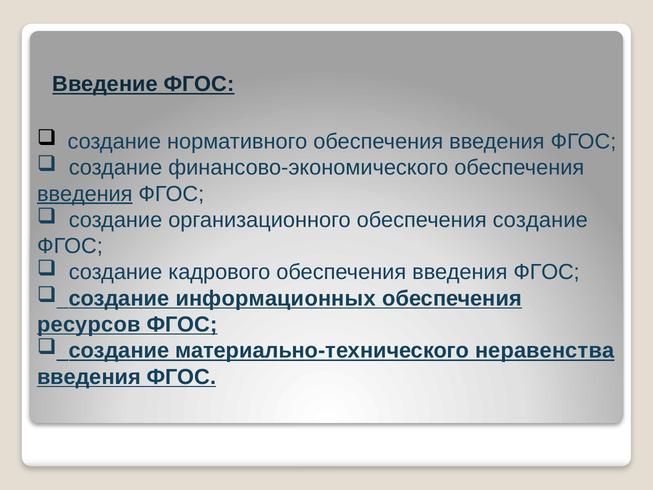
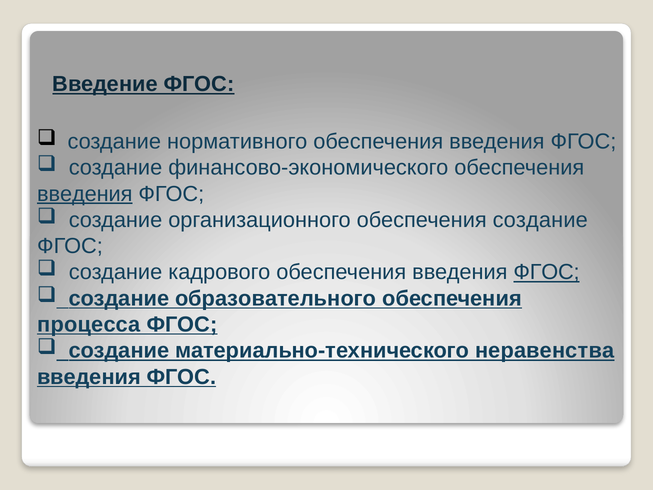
ФГОС underline: none -> present (547, 272)
информационных: информационных -> образовательного (276, 298)
ресурсов: ресурсов -> процесса (89, 324)
